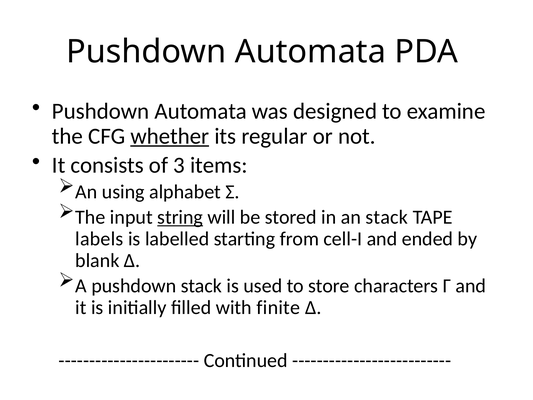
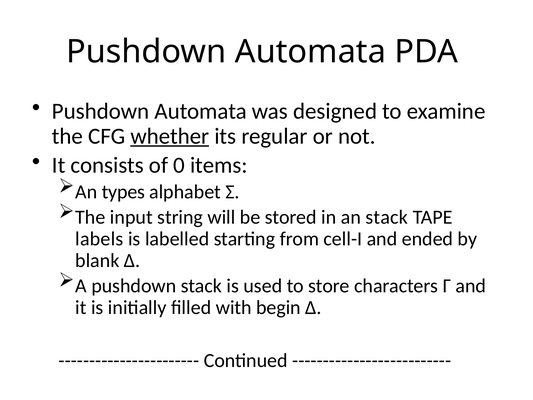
3: 3 -> 0 (179, 165)
using: using -> types (123, 192)
string underline: present -> none (180, 217)
finite: finite -> begin (278, 307)
